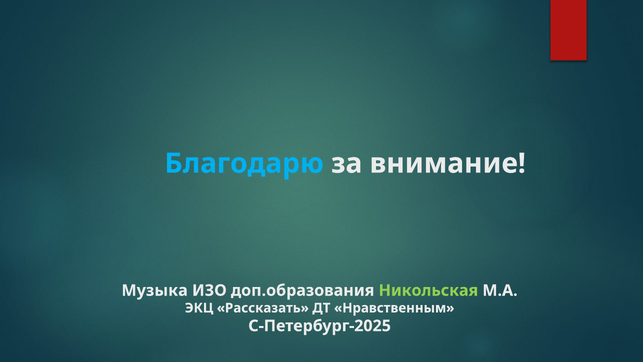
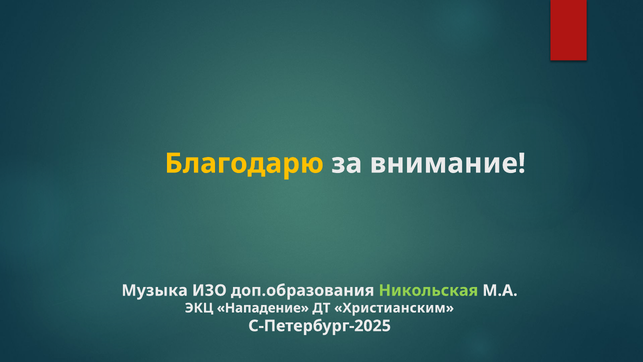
Благодарю colour: light blue -> yellow (244, 163)
Рассказать: Рассказать -> Нападение (263, 308)
Нравственным: Нравственным -> Христианским (394, 308)
